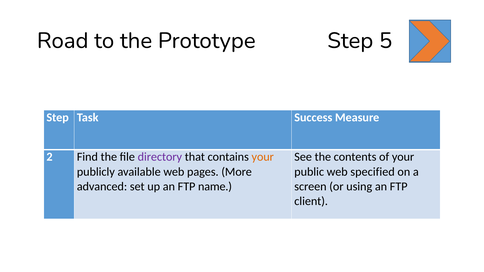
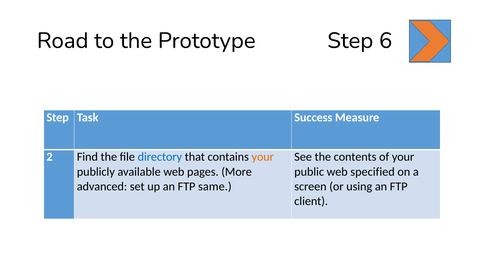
5: 5 -> 6 (386, 41)
directory colour: purple -> blue (160, 157)
name: name -> same (215, 187)
